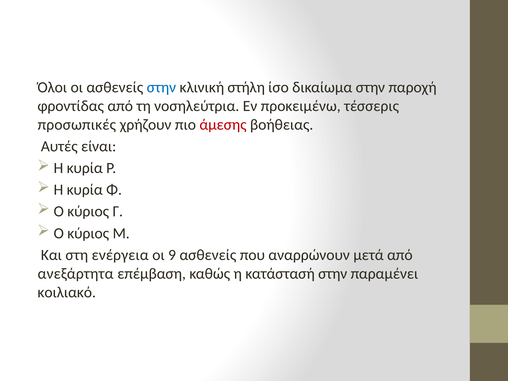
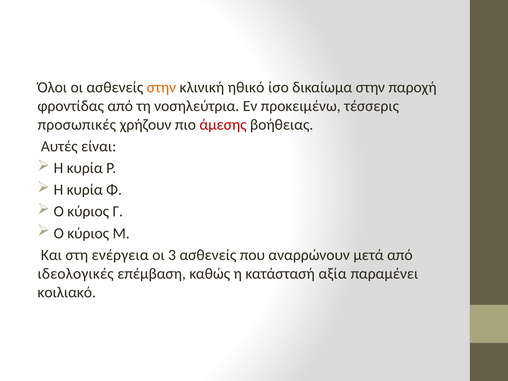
στην colour: blue -> orange (161, 87)
στήλη: στήλη -> ηθικό (246, 87)
9: 9 -> 3 (172, 255)
ανεξάρτητα: ανεξάρτητα -> ιδεολογικές (76, 274)
κατάστασή στην: στην -> αξία (333, 274)
